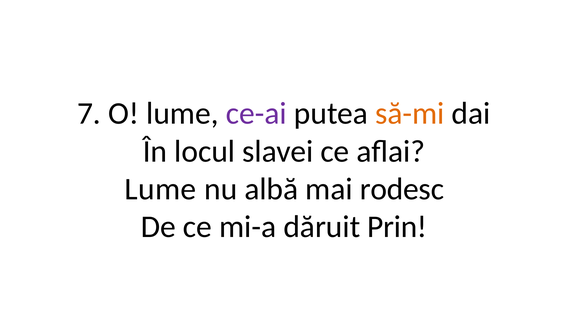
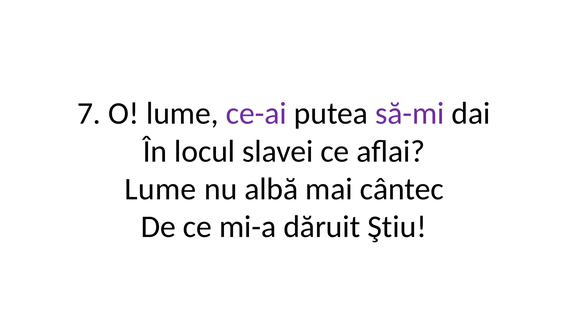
să-mi colour: orange -> purple (410, 114)
rodesc: rodesc -> cântec (402, 189)
Prin: Prin -> Ştiu (397, 227)
